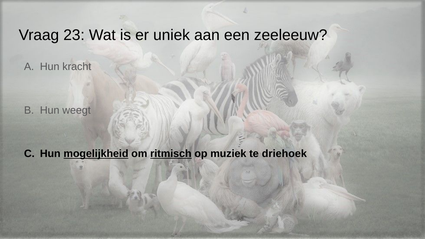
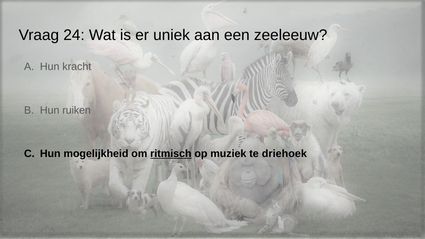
23: 23 -> 24 (74, 35)
weegt: weegt -> ruiken (77, 110)
mogelijkheid underline: present -> none (96, 154)
